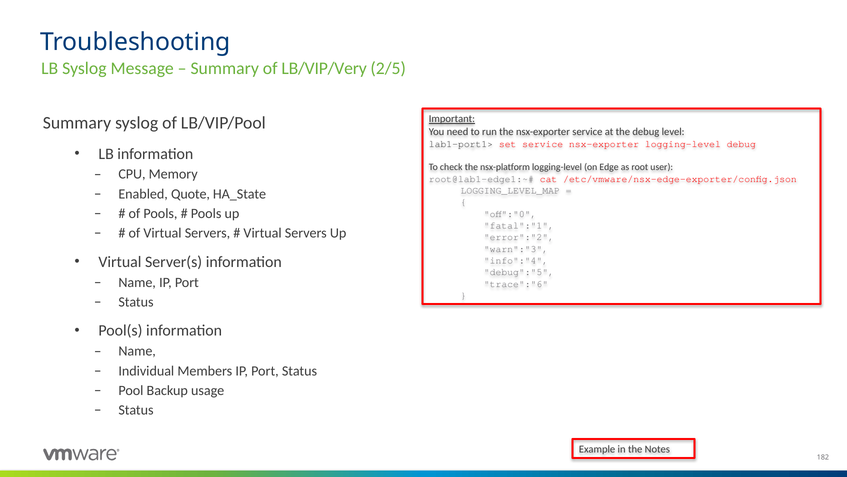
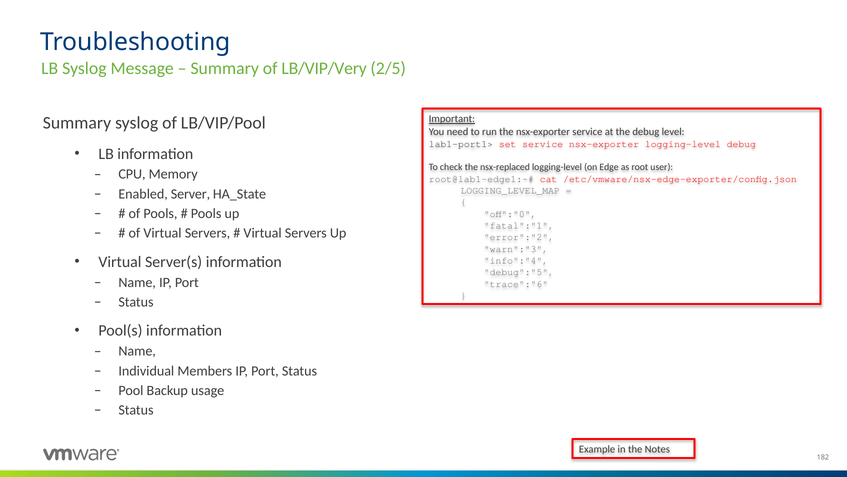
nsx-platform: nsx-platform -> nsx-replaced (505, 167)
Quote: Quote -> Server (190, 194)
